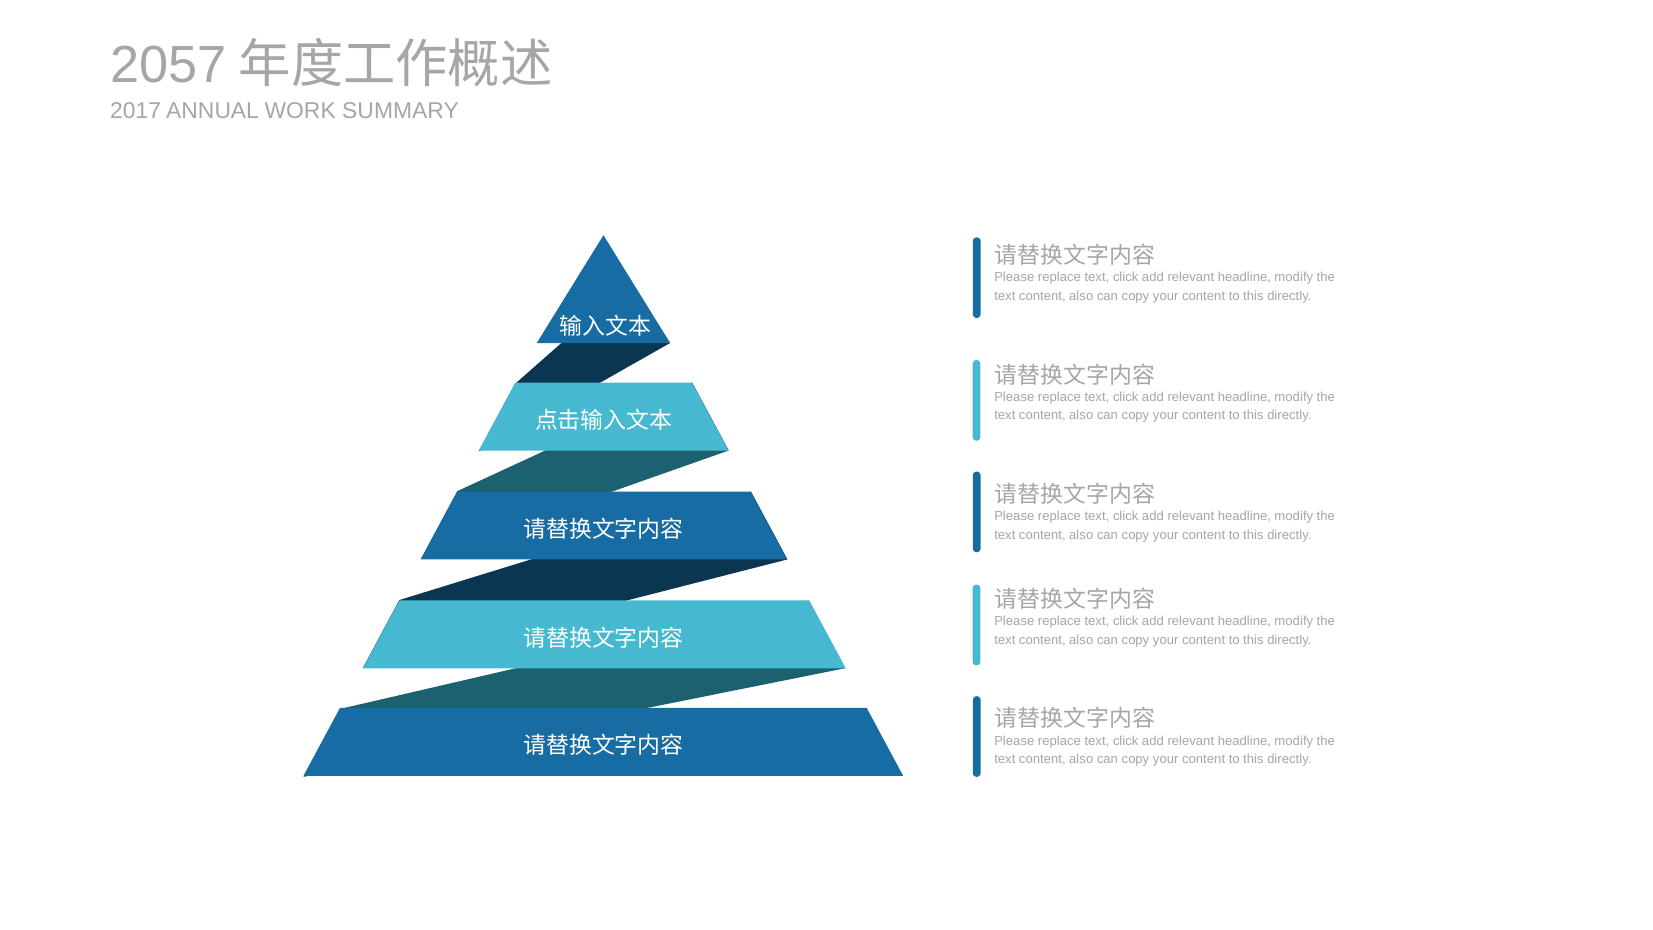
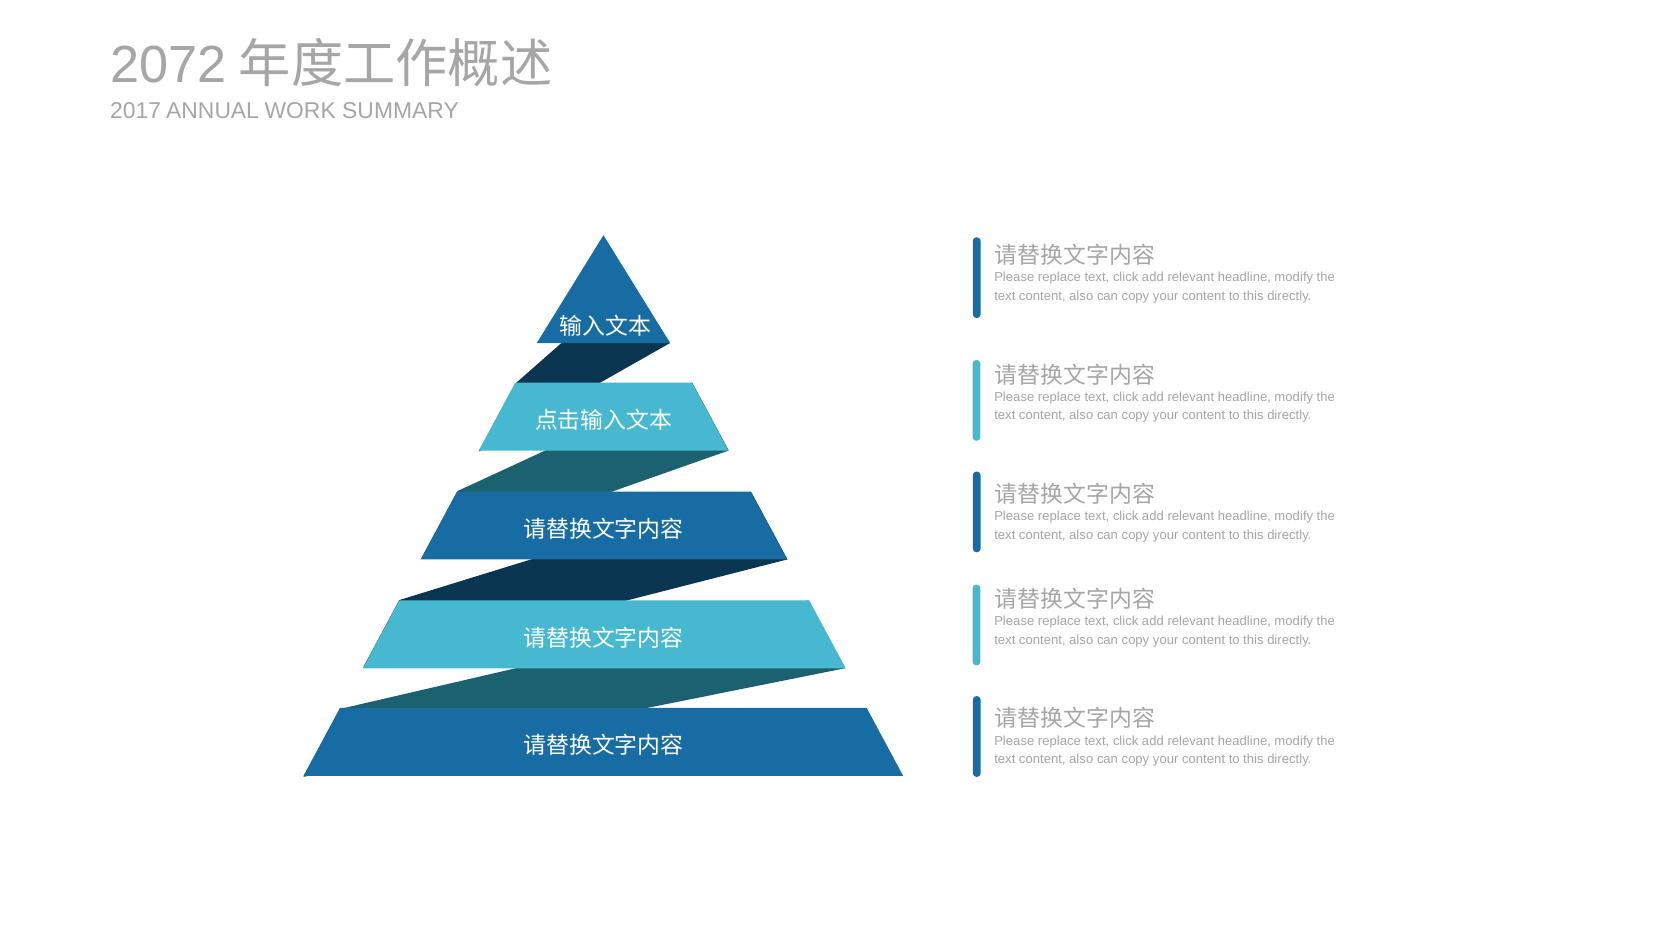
2057: 2057 -> 2072 (168, 65)
